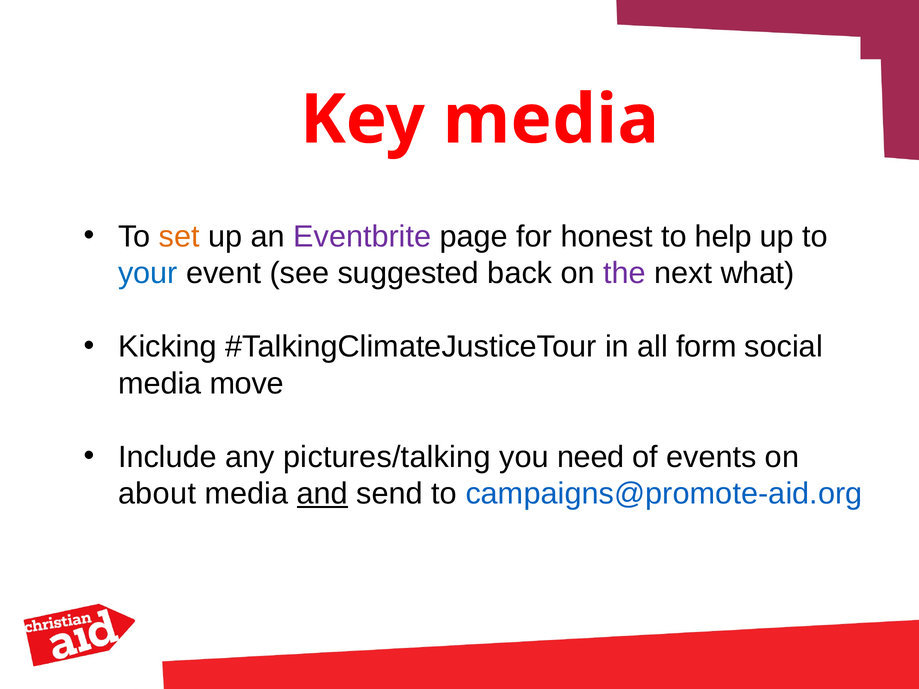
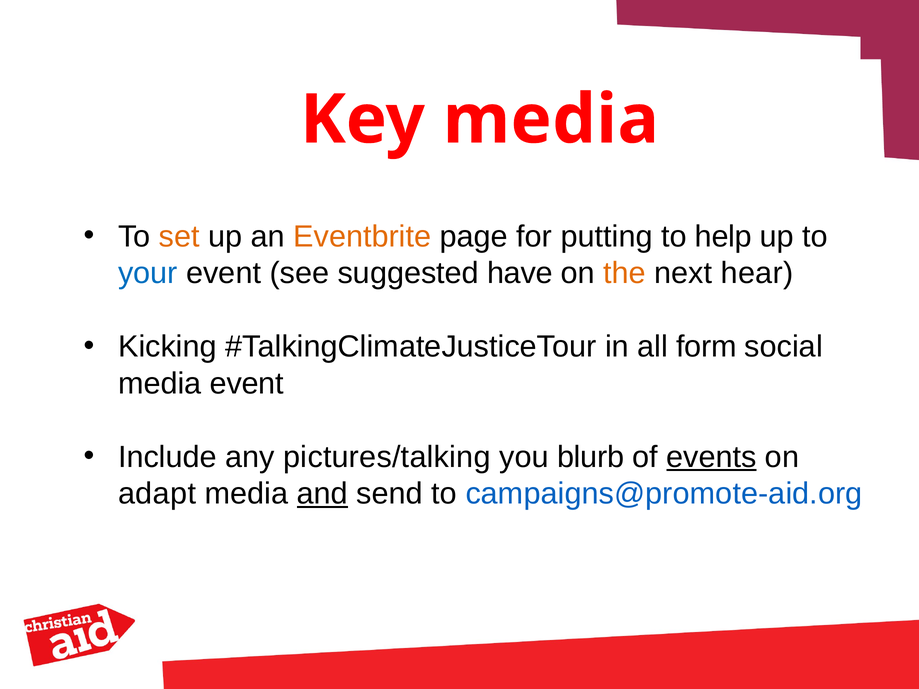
Eventbrite colour: purple -> orange (362, 237)
honest: honest -> putting (607, 237)
back: back -> have (520, 273)
the colour: purple -> orange (625, 273)
what: what -> hear (757, 273)
media move: move -> event (247, 384)
need: need -> blurb (591, 457)
events underline: none -> present (711, 457)
about: about -> adapt (157, 494)
